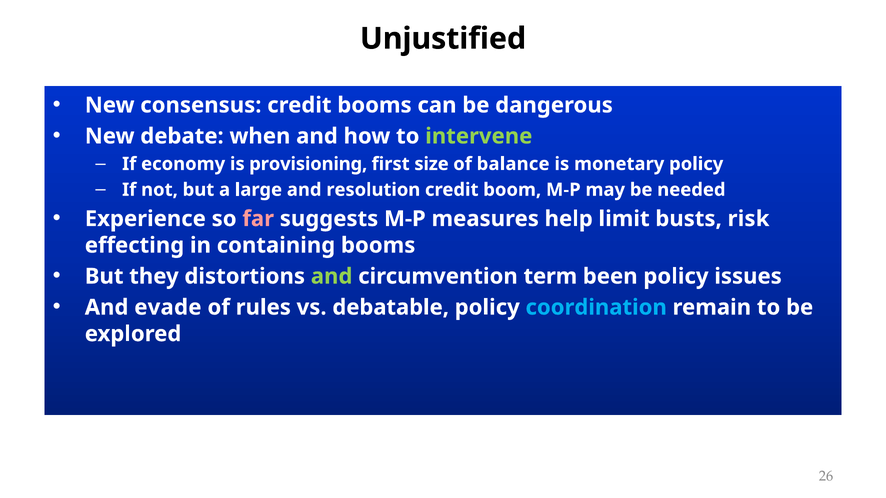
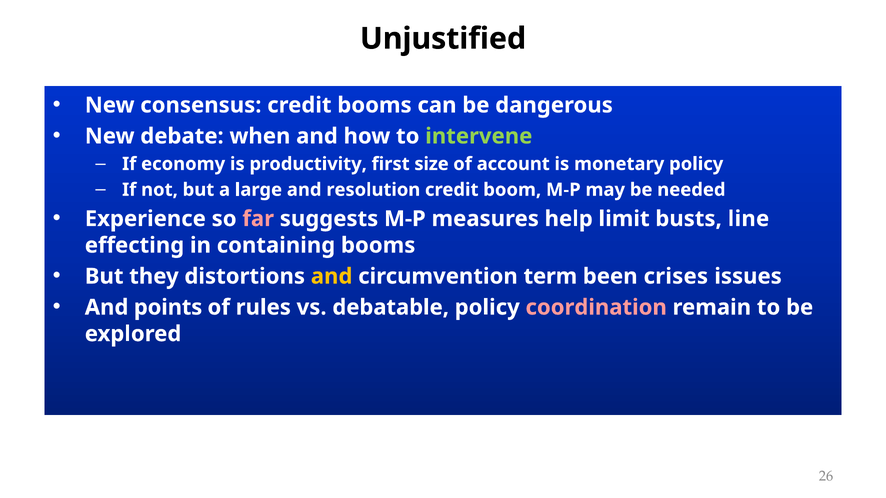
provisioning: provisioning -> productivity (308, 164)
balance: balance -> account (513, 164)
risk: risk -> line (748, 219)
and colour: light green -> yellow (332, 277)
been policy: policy -> crises (676, 277)
evade: evade -> points (168, 308)
coordination colour: light blue -> pink (596, 308)
